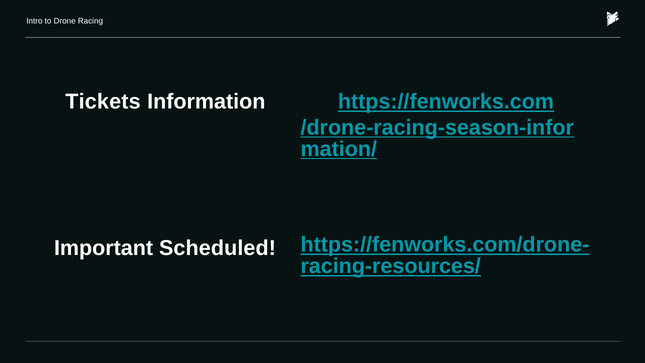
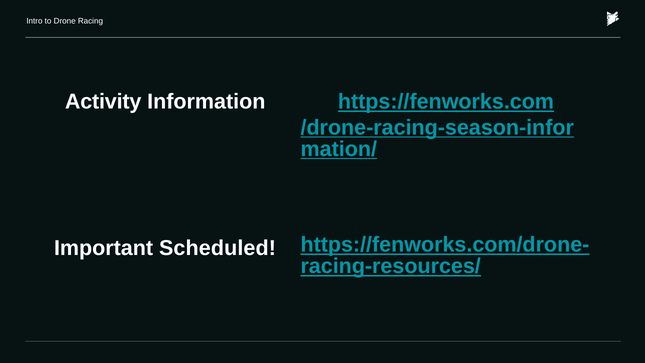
Tickets: Tickets -> Activity (103, 102)
